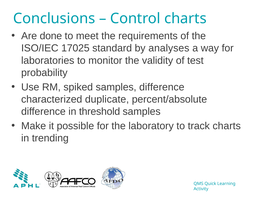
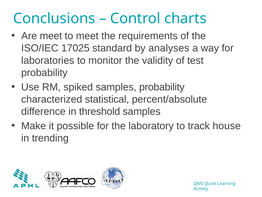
Are done: done -> meet (51, 36)
samples difference: difference -> probability (162, 87)
duplicate: duplicate -> statistical (107, 99)
track charts: charts -> house (227, 126)
